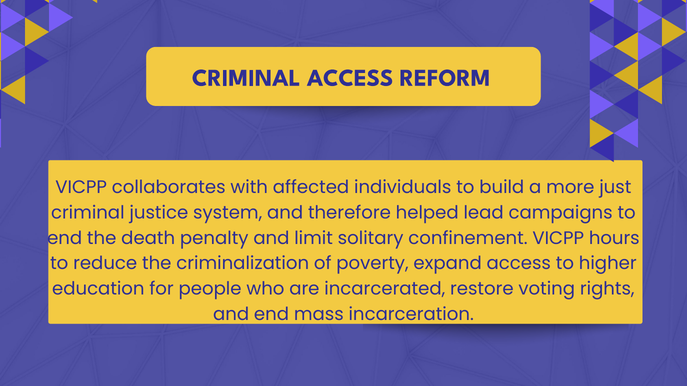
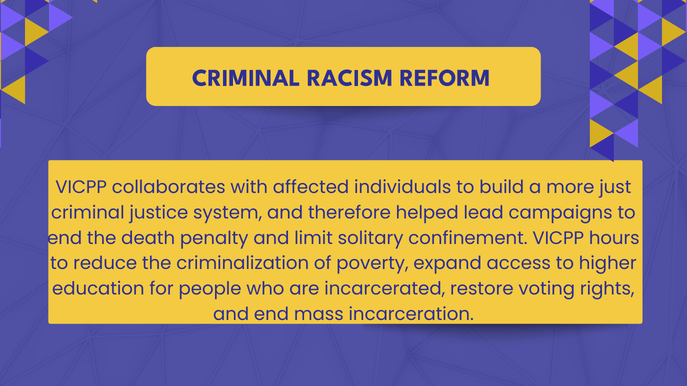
CRIMINAL ACCESS: ACCESS -> RACISM (350, 78)
